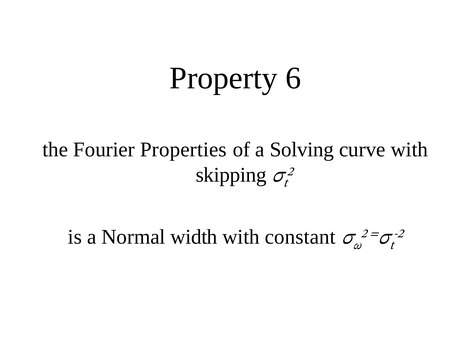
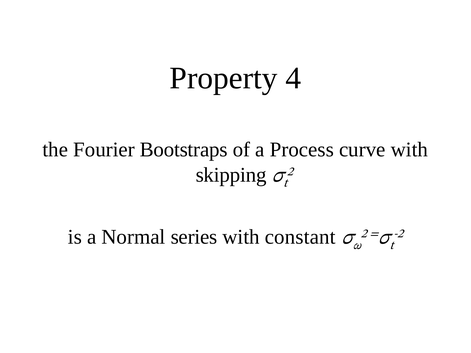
6: 6 -> 4 (293, 78)
Properties: Properties -> Bootstraps (184, 150)
Solving: Solving -> Process (302, 150)
width: width -> series (194, 237)
